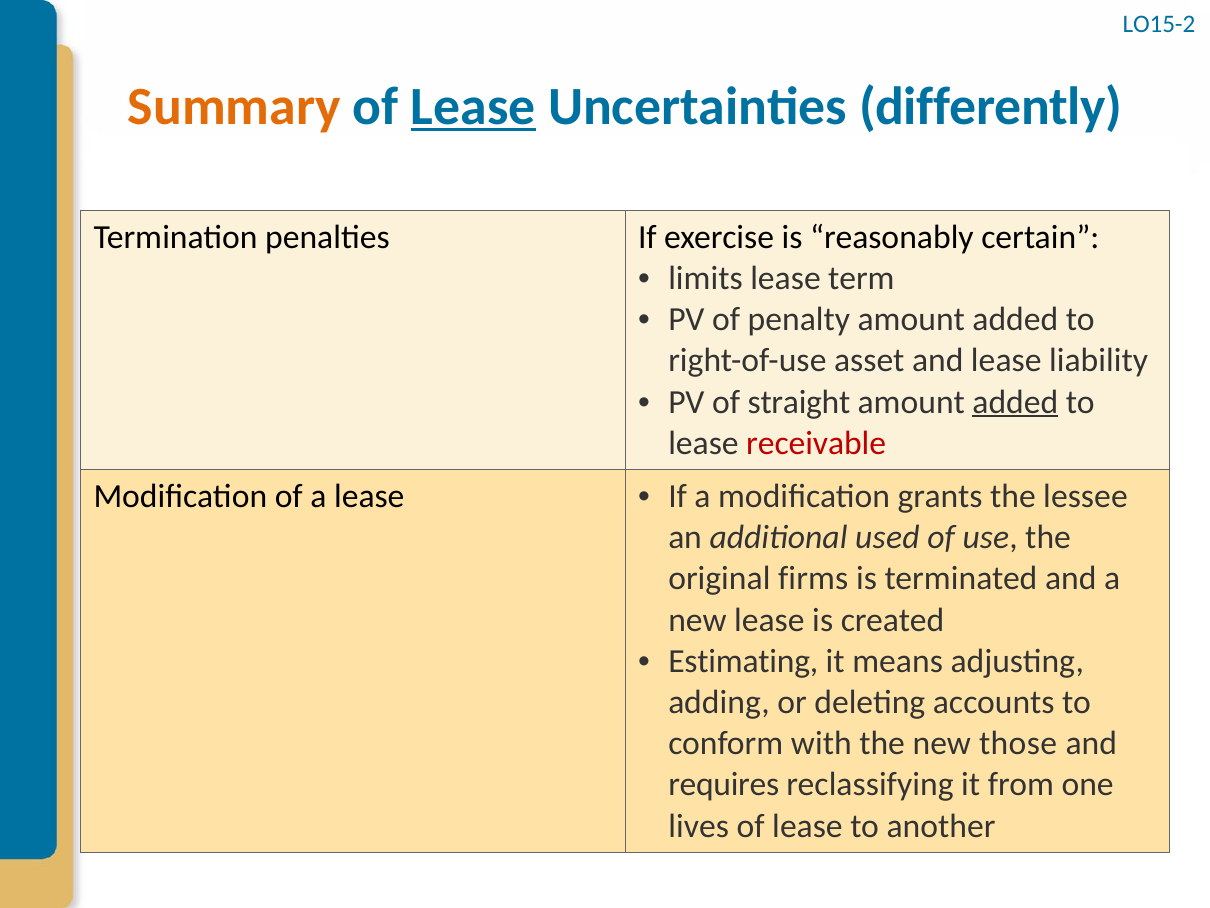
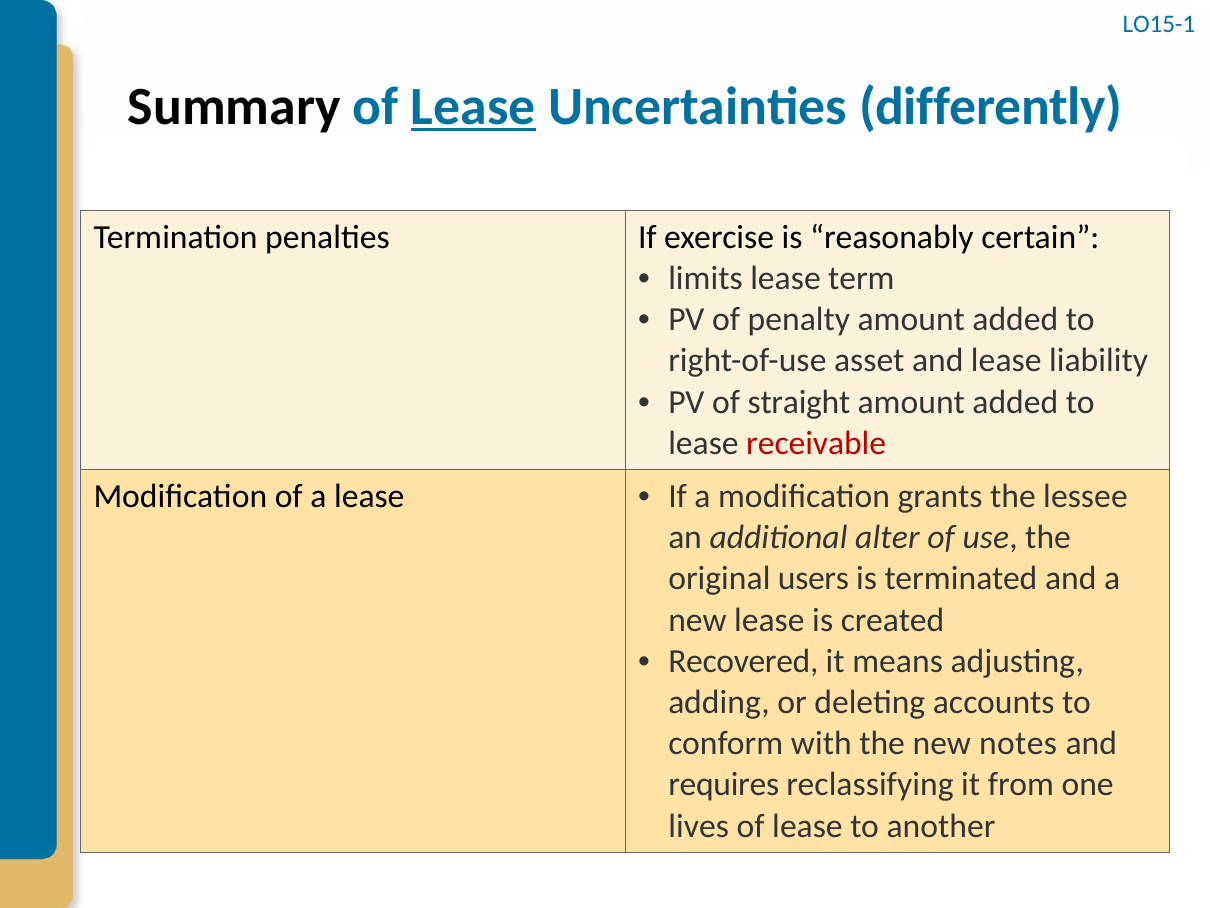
LO15-2: LO15-2 -> LO15-1 (1159, 24)
Summary colour: orange -> black (234, 106)
added underline: present -> none (1015, 402)
used: used -> alter (887, 537)
firms: firms -> users (813, 579)
Estimating: Estimating -> Recovered (743, 661)
those: those -> notes (1018, 743)
